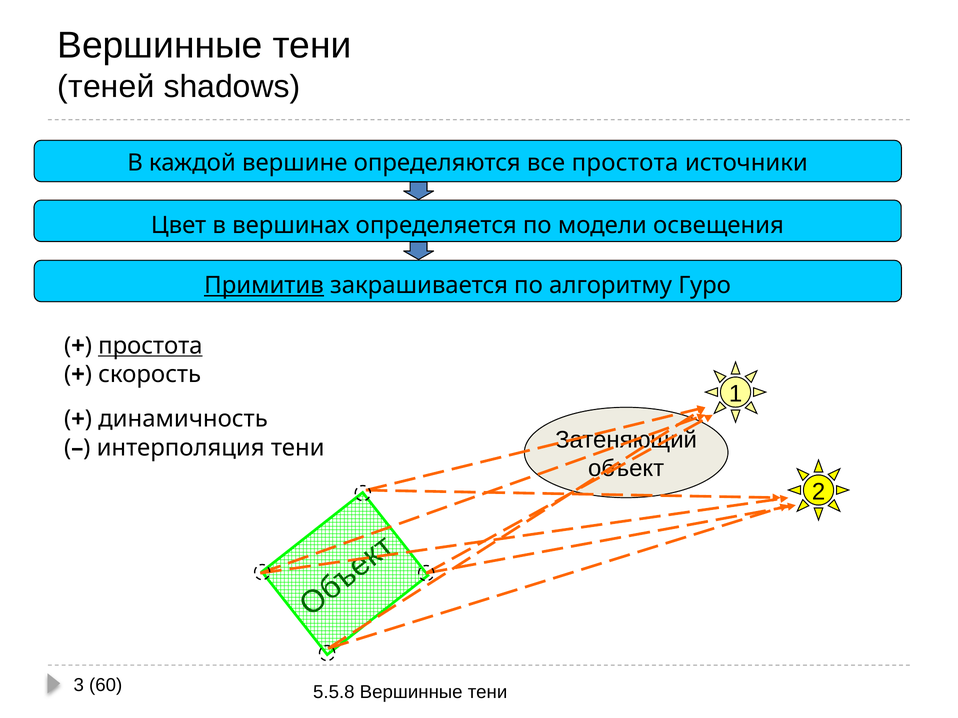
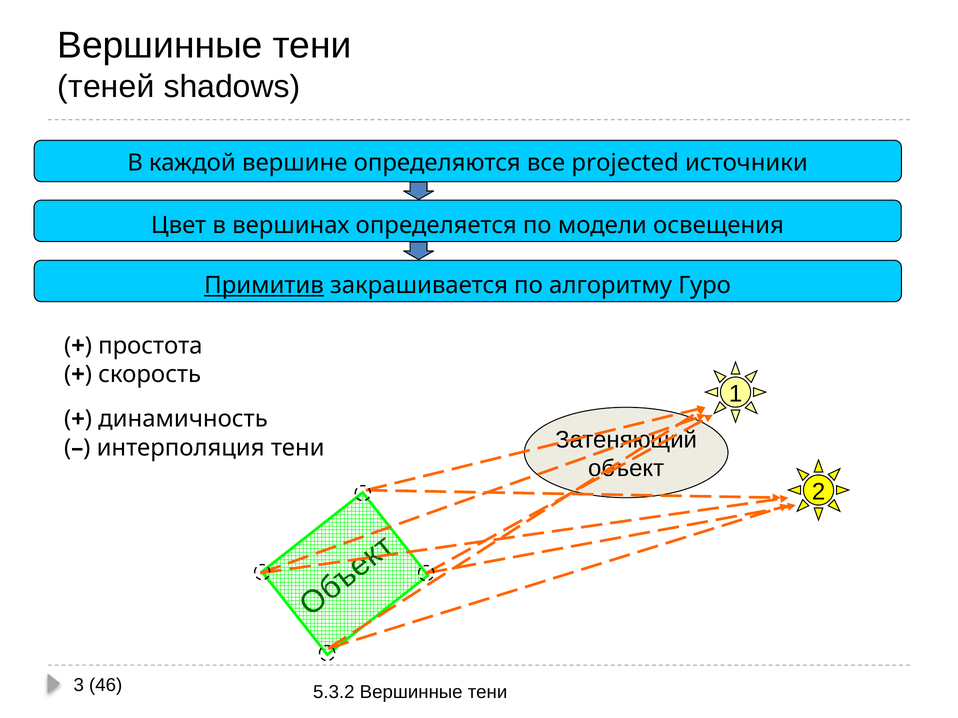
все простота: простота -> projected (625, 163)
простота underline: present -> none (150, 346)
60: 60 -> 46 (106, 686)
5.5.8: 5.5.8 -> 5.3.2 (334, 693)
